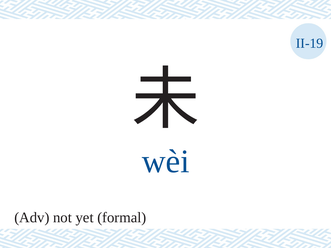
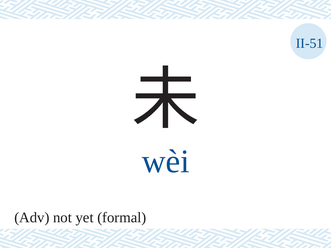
II-19: II-19 -> II-51 (310, 43)
